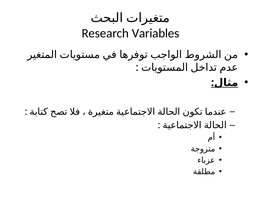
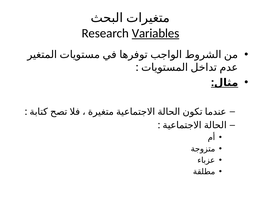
Variables underline: none -> present (156, 33)
